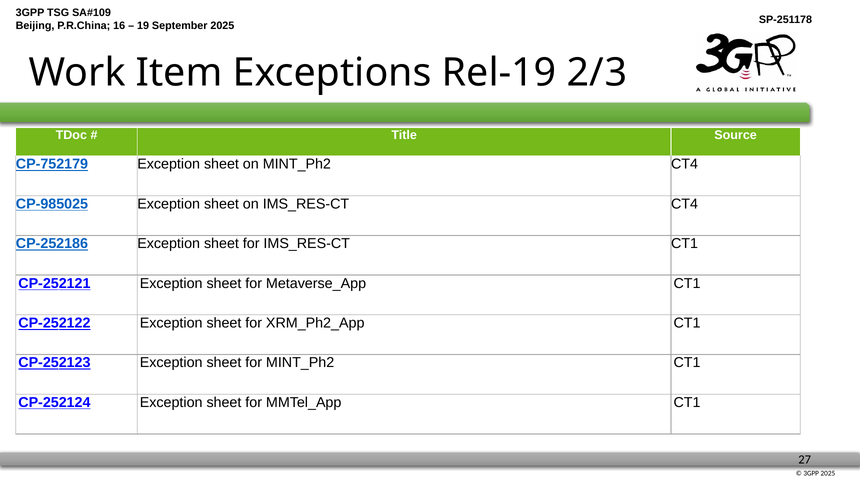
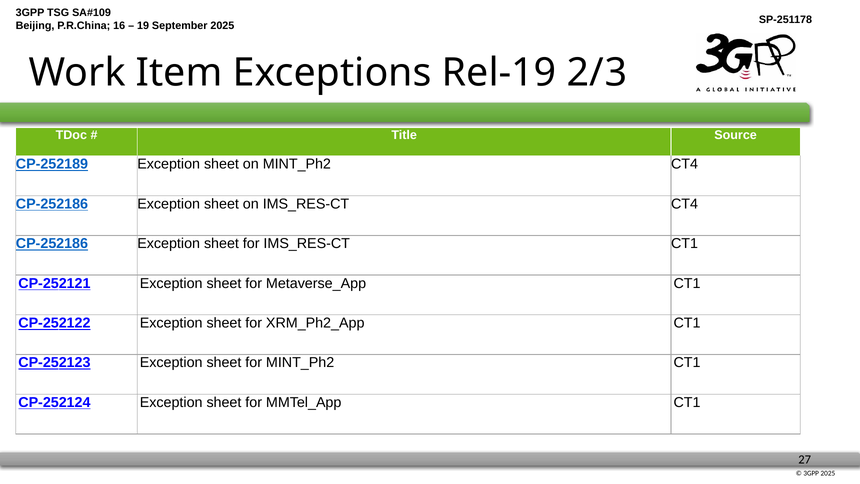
CP-752179: CP-752179 -> CP-252189 (52, 164)
CP-985025: CP-985025 -> CP-252186 (52, 204)
